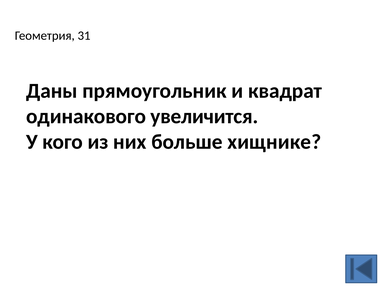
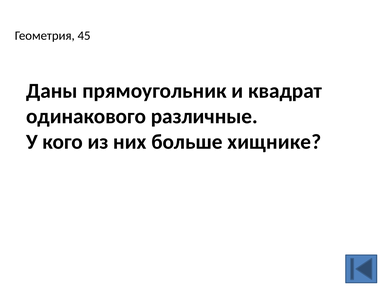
31: 31 -> 45 (84, 36)
увеличится: увеличится -> различные (204, 116)
